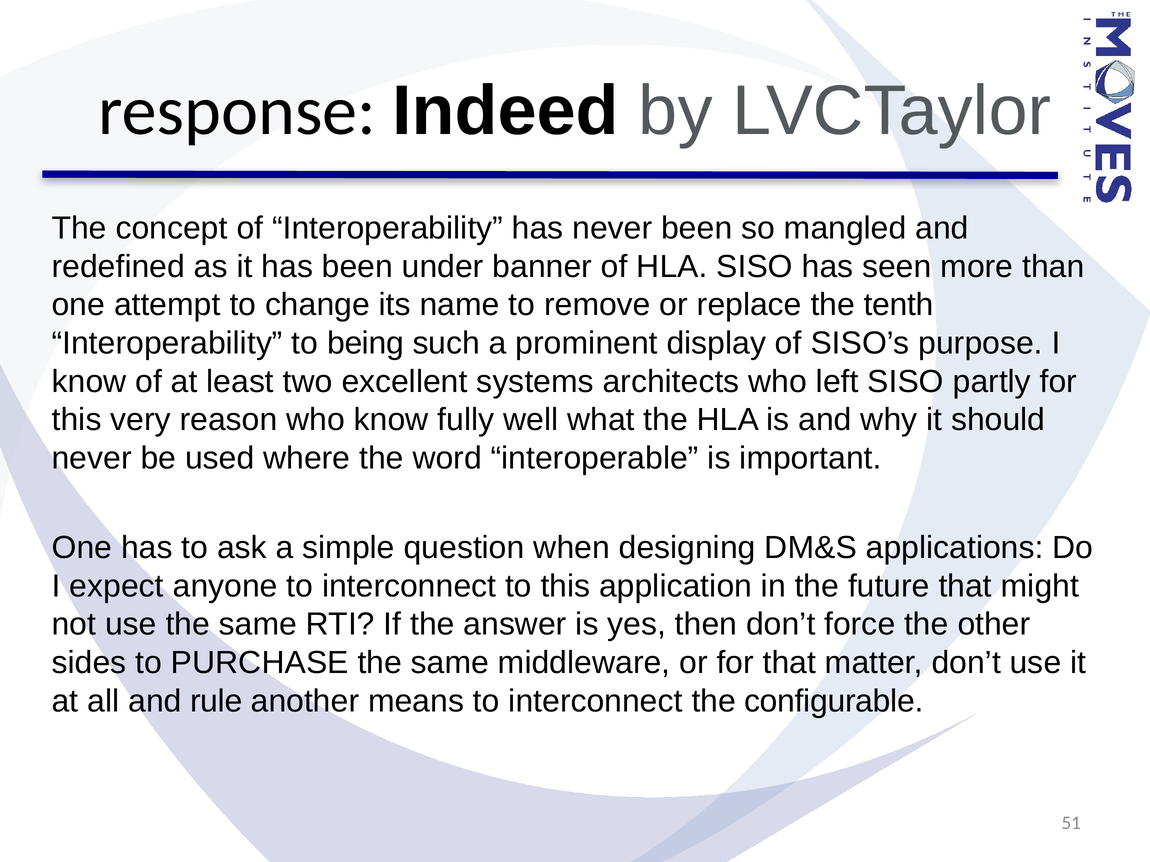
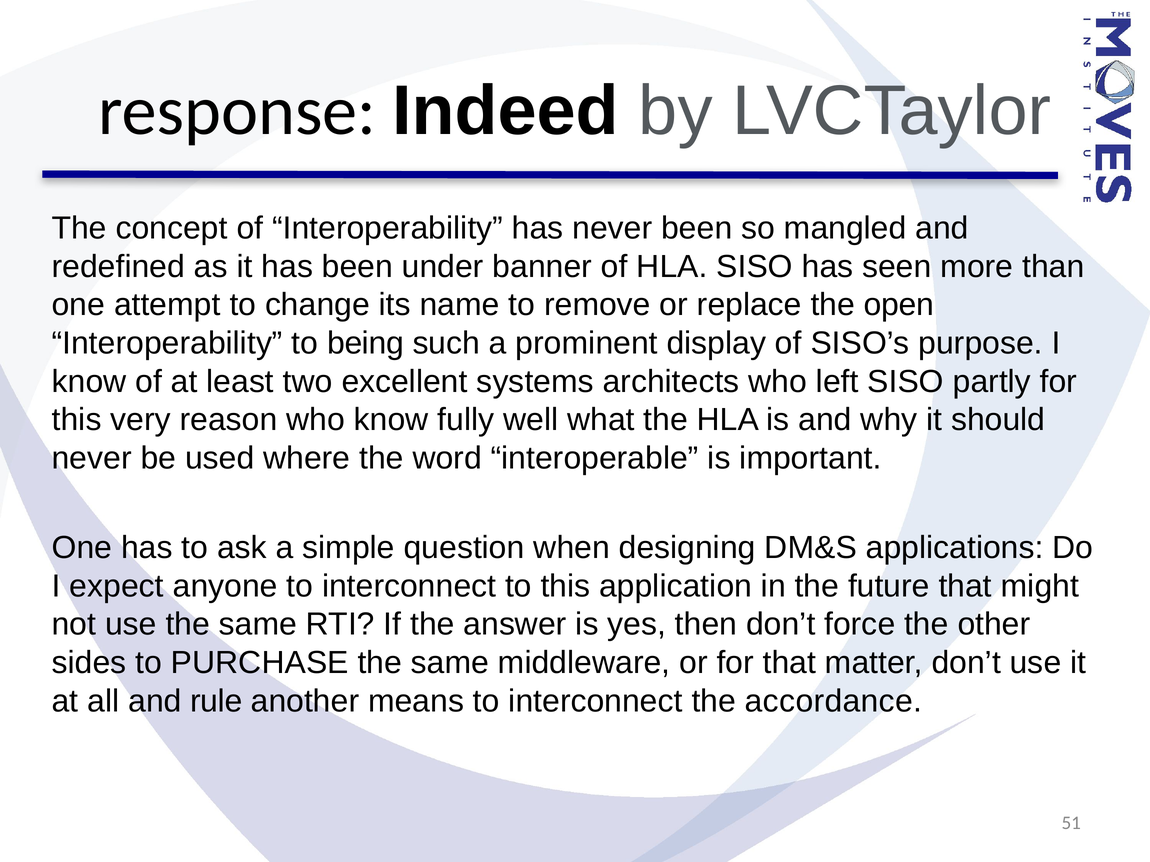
tenth: tenth -> open (899, 305)
configurable: configurable -> accordance (833, 701)
